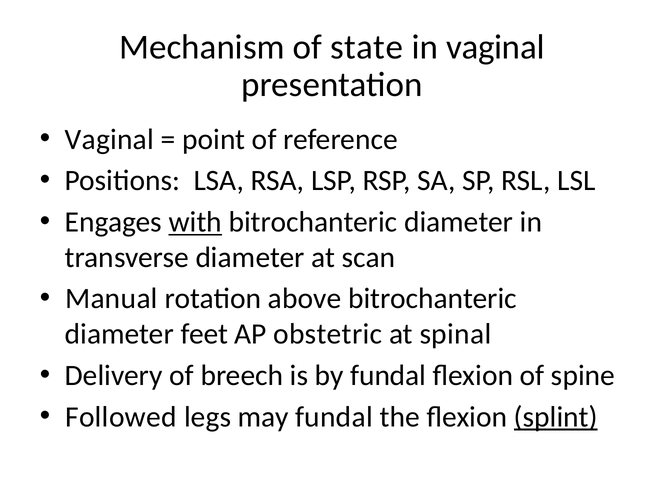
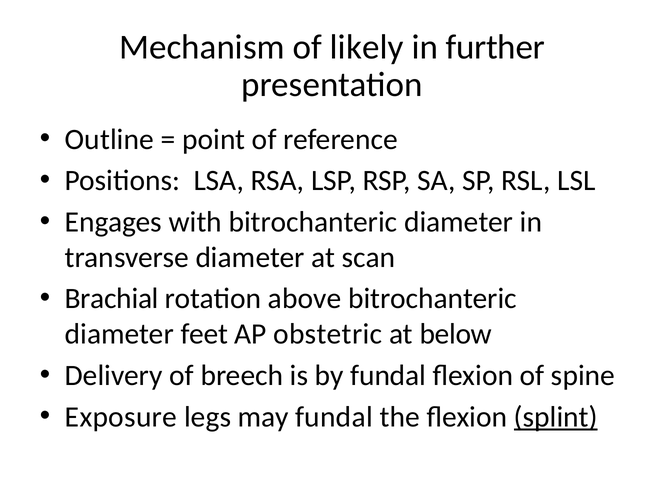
state: state -> likely (367, 47)
in vaginal: vaginal -> further (495, 47)
Vaginal: Vaginal -> Outline (109, 139)
with underline: present -> none (195, 222)
Manual: Manual -> Brachial (112, 299)
spinal: spinal -> below (456, 334)
Followed: Followed -> Exposure (121, 417)
